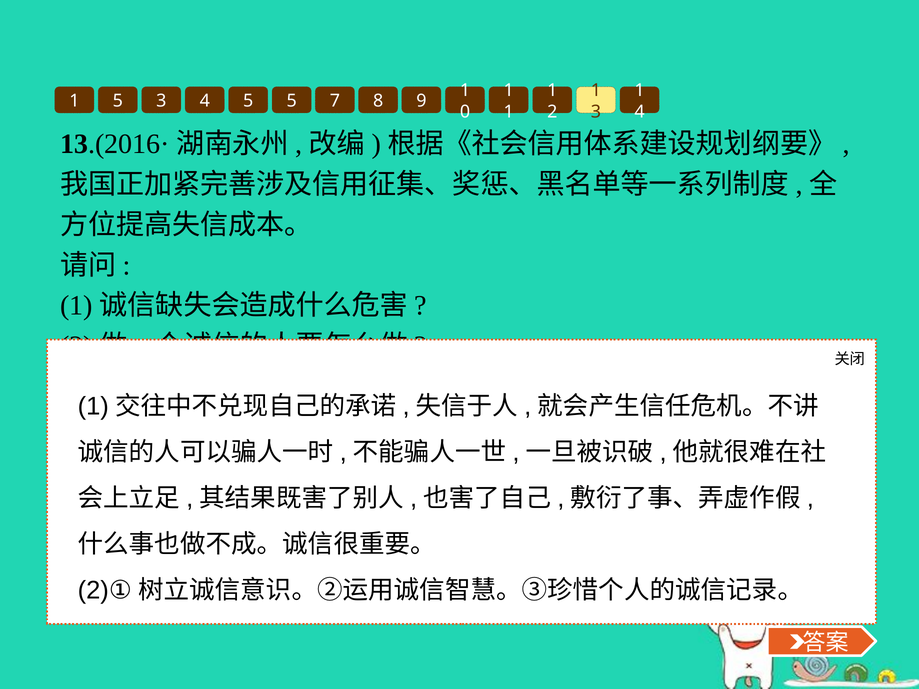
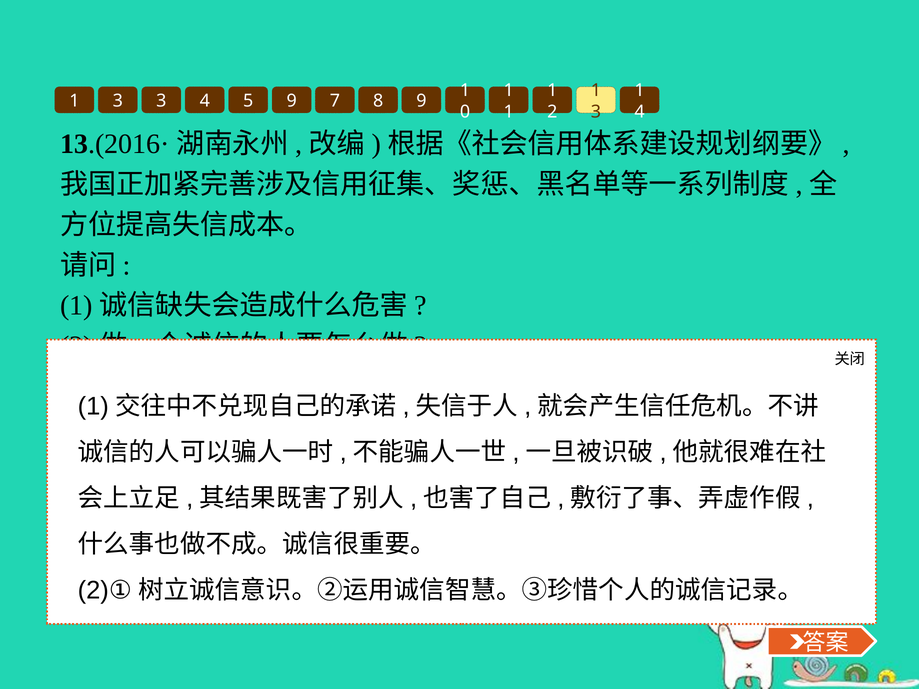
5: 5 -> 3 (118, 101)
5 5: 5 -> 9 (292, 101)
